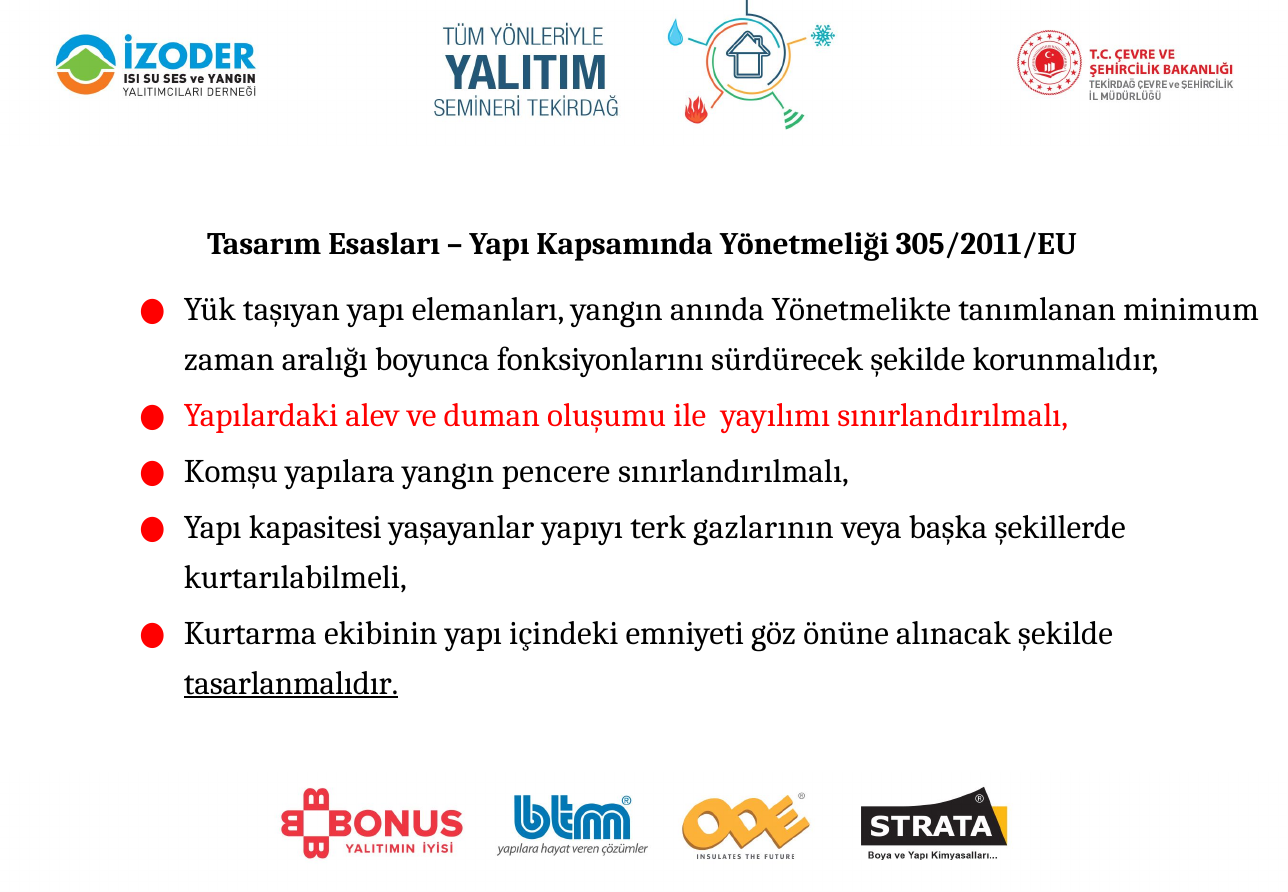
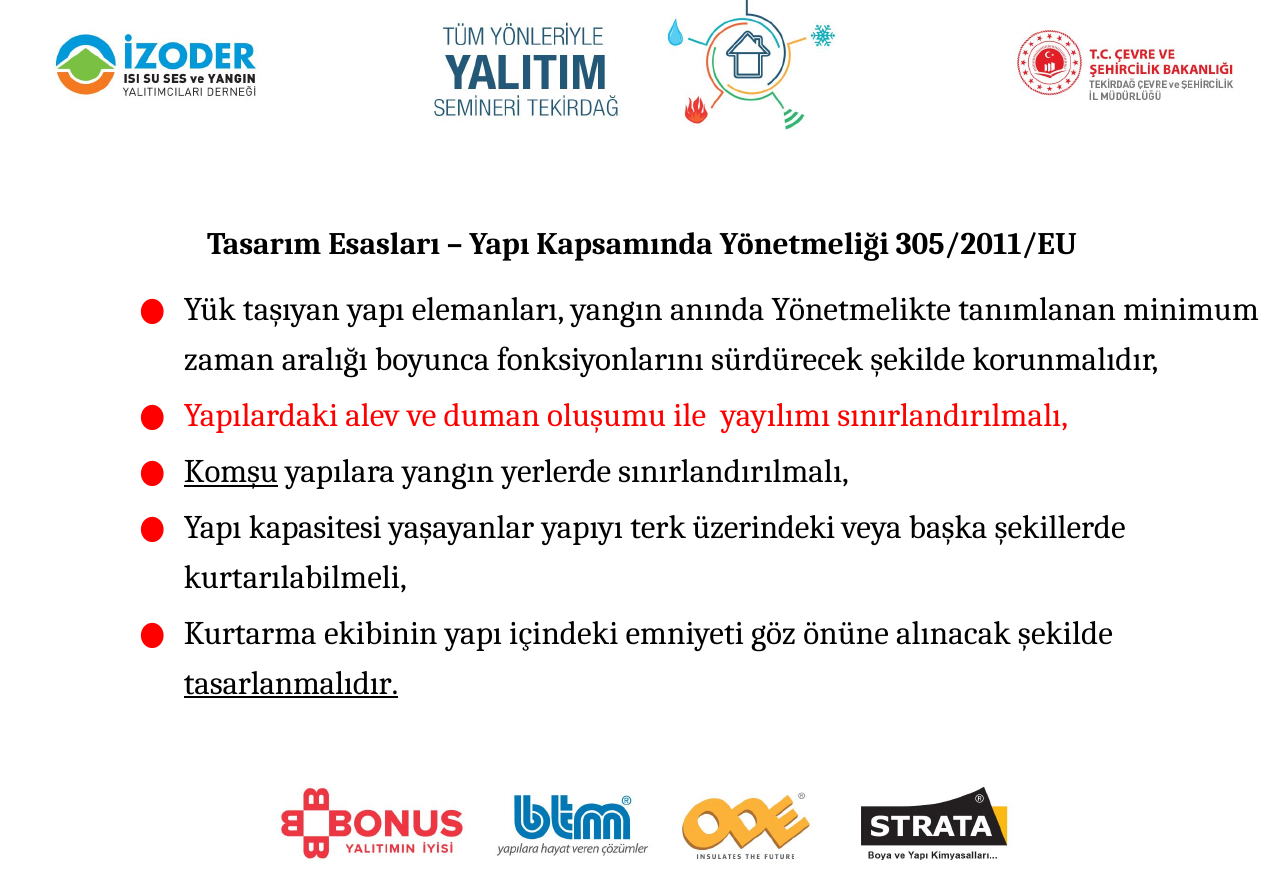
Komşu underline: none -> present (231, 472)
pencere: pencere -> yerlerde (556, 472)
gazlarının: gazlarının -> üzerindeki (764, 528)
